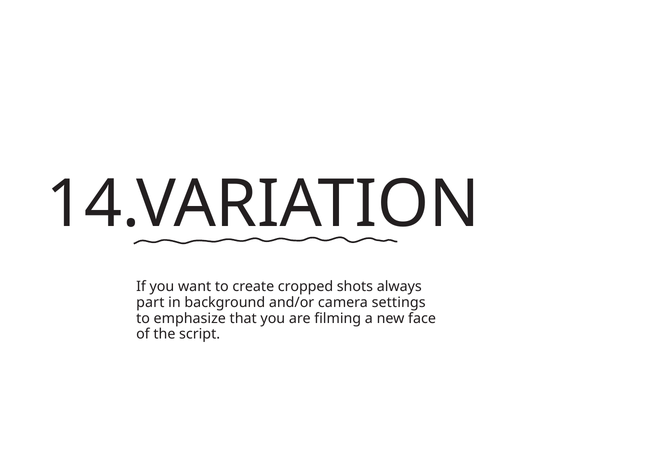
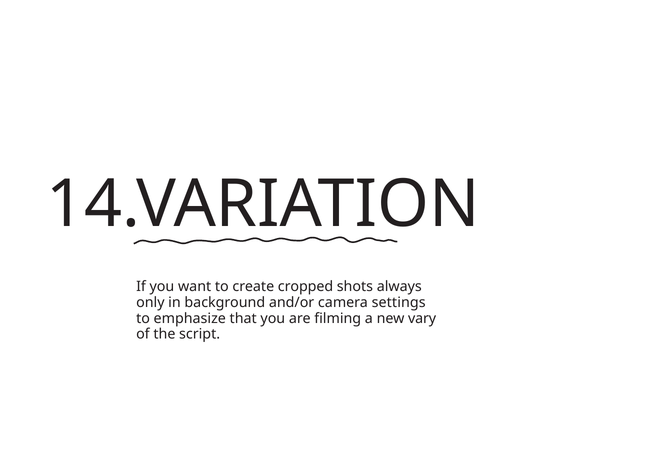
part: part -> only (150, 303)
face: face -> vary (422, 319)
